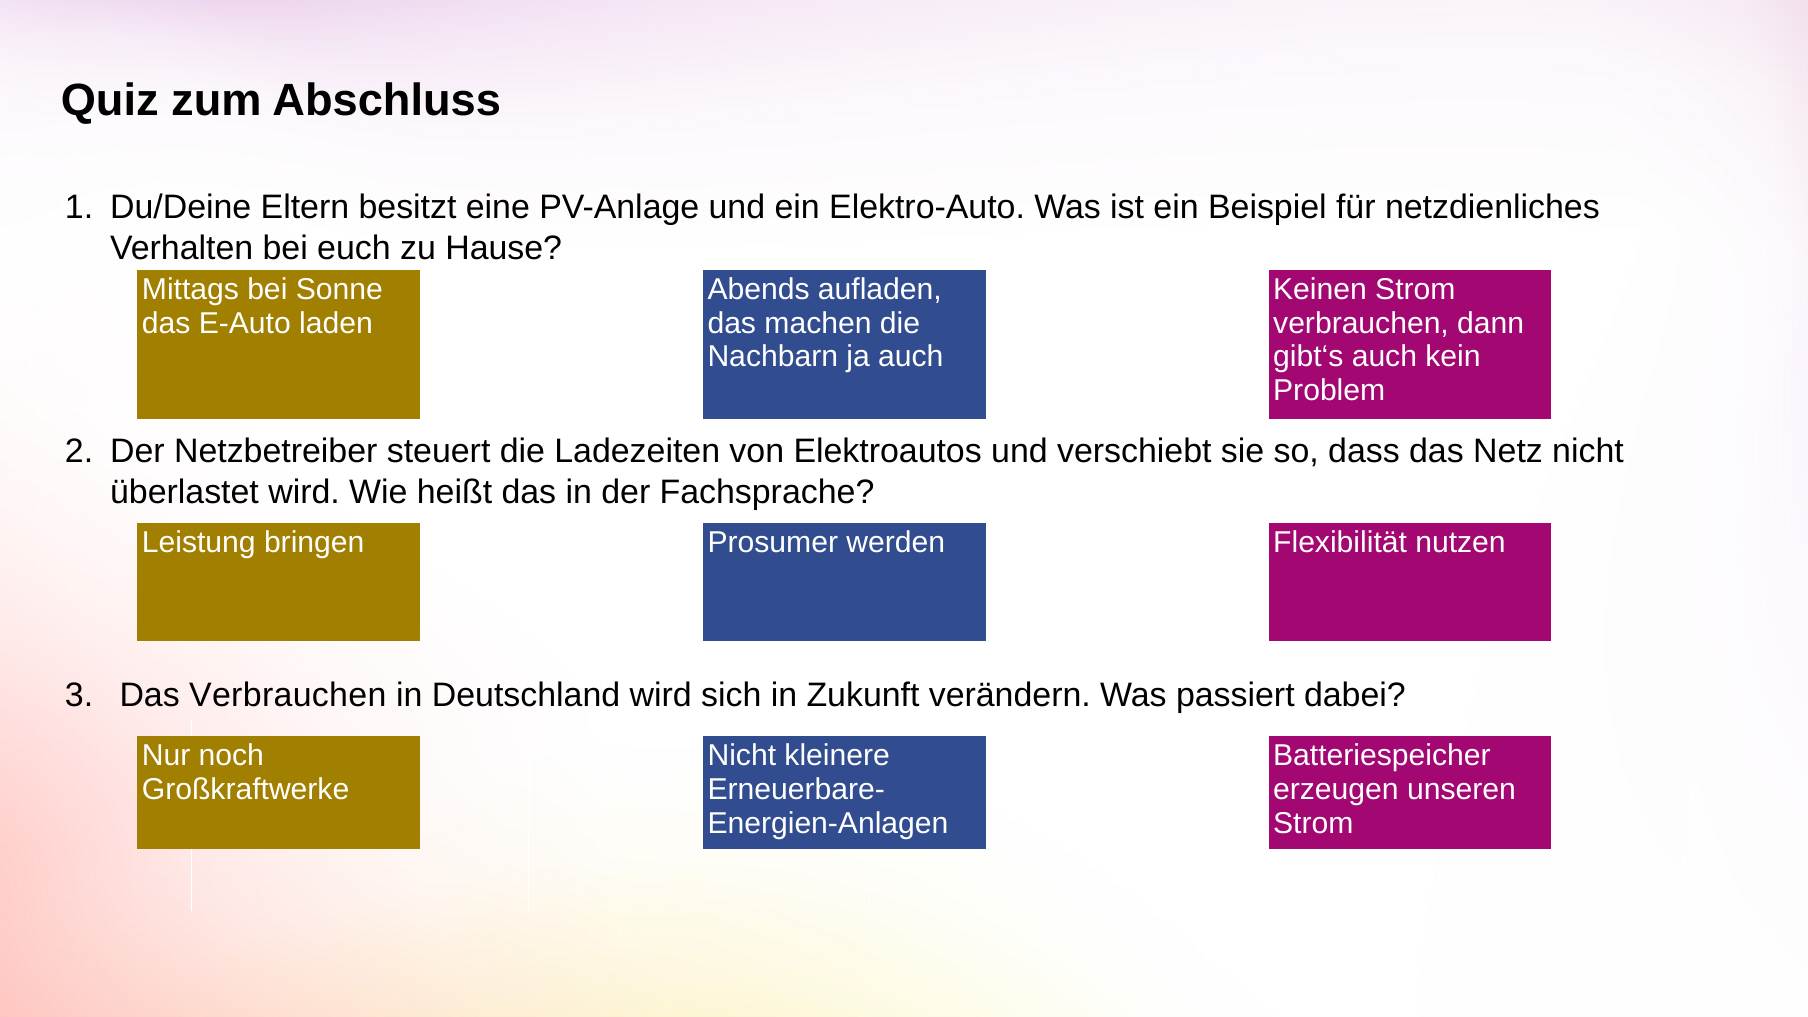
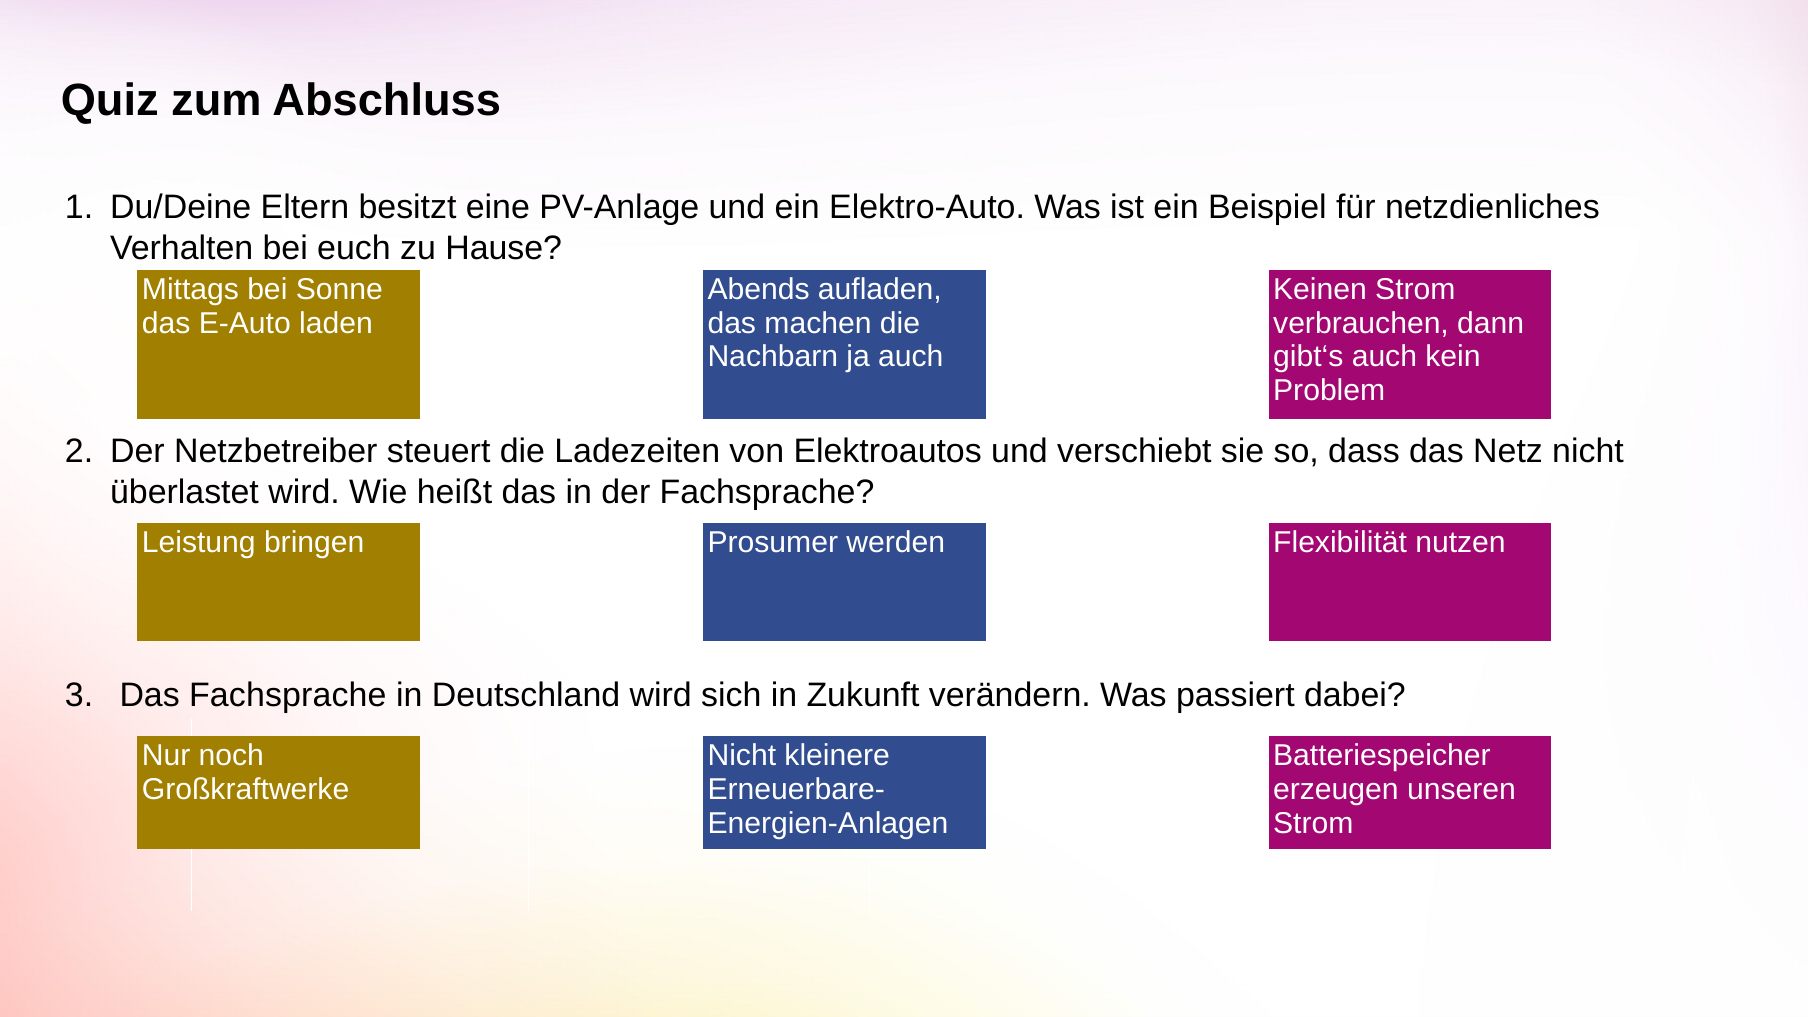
Das Verbrauchen: Verbrauchen -> Fachsprache (288, 696)
